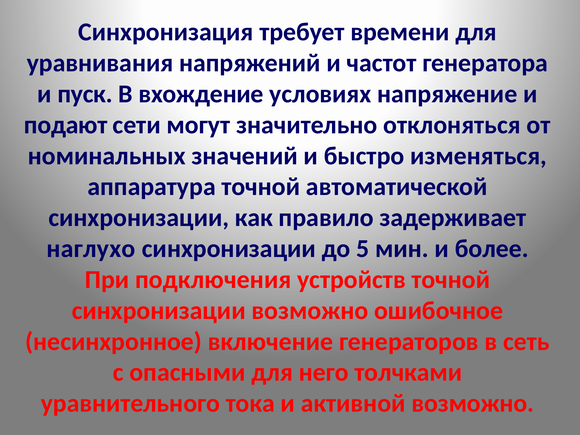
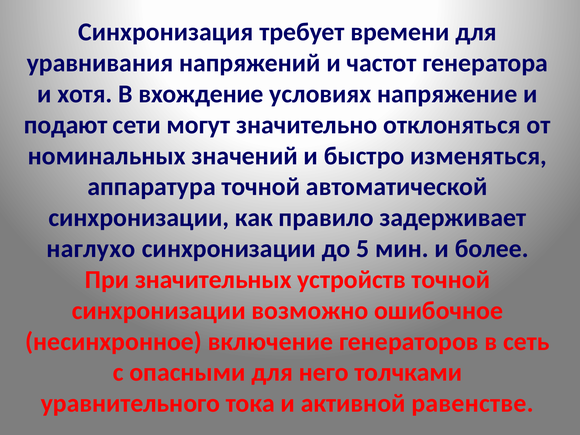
пуск: пуск -> хотя (85, 94)
подключения: подключения -> значительных (213, 280)
активной возможно: возможно -> равенстве (473, 403)
